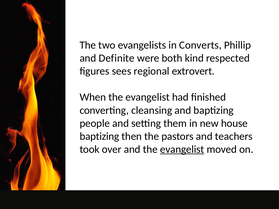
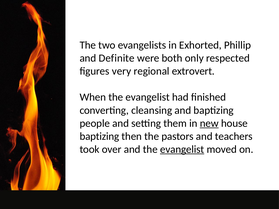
Converts: Converts -> Exhorted (200, 45)
kind: kind -> only (194, 58)
sees: sees -> very (122, 71)
new underline: none -> present (209, 123)
